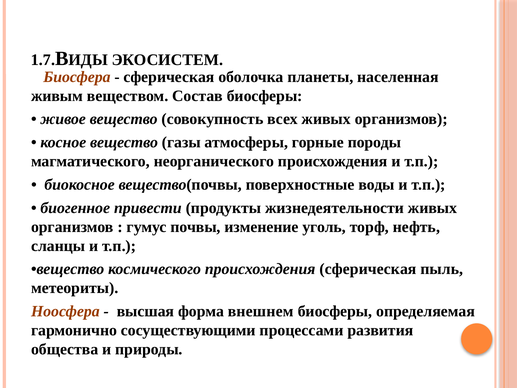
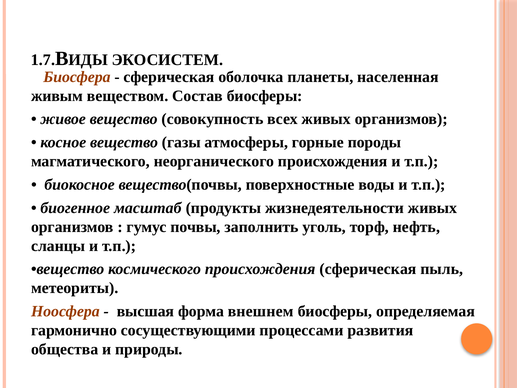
привести: привести -> масштаб (148, 208)
изменение: изменение -> заполнить (262, 227)
